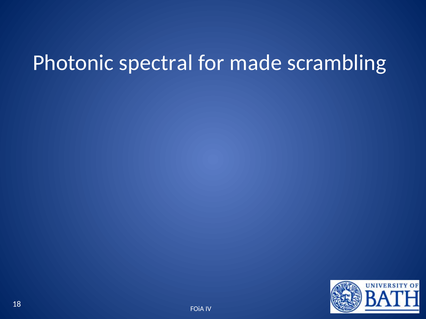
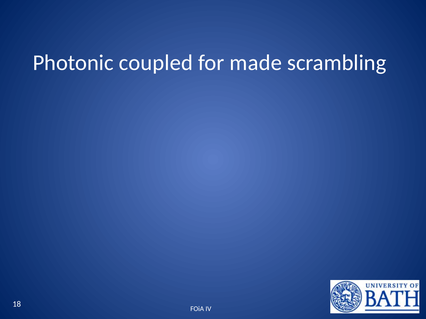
spectral: spectral -> coupled (156, 63)
